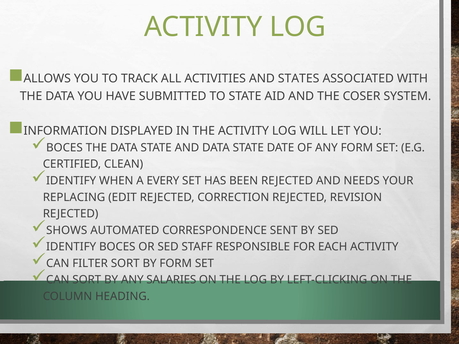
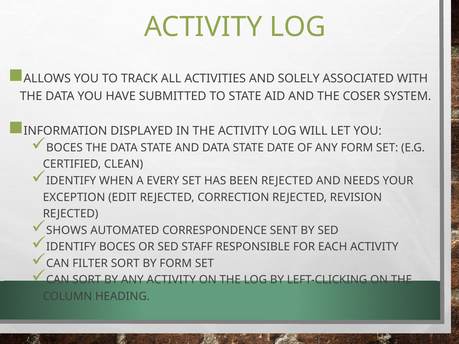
STATES: STATES -> SOLELY (299, 79)
REPLACING: REPLACING -> EXCEPTION (74, 197)
ANY SALARIES: SALARIES -> ACTIVITY (171, 280)
